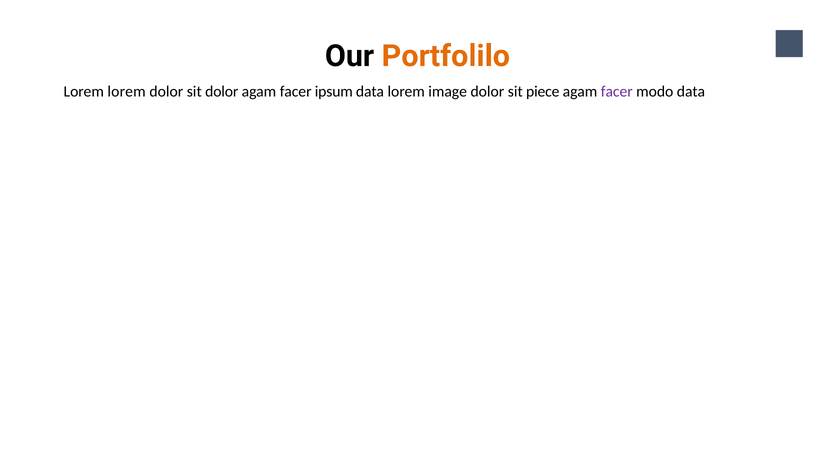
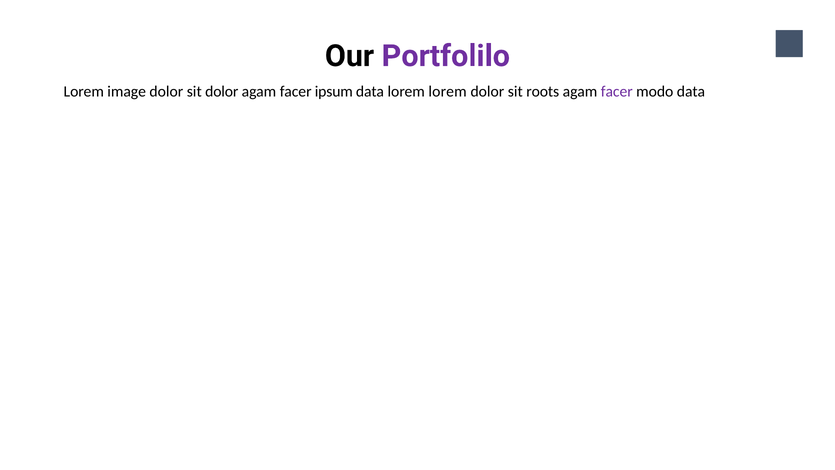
Portfolilo colour: orange -> purple (446, 56)
Lorem lorem: lorem -> image (127, 91)
lorem image: image -> lorem (448, 91)
piece: piece -> roots (543, 91)
